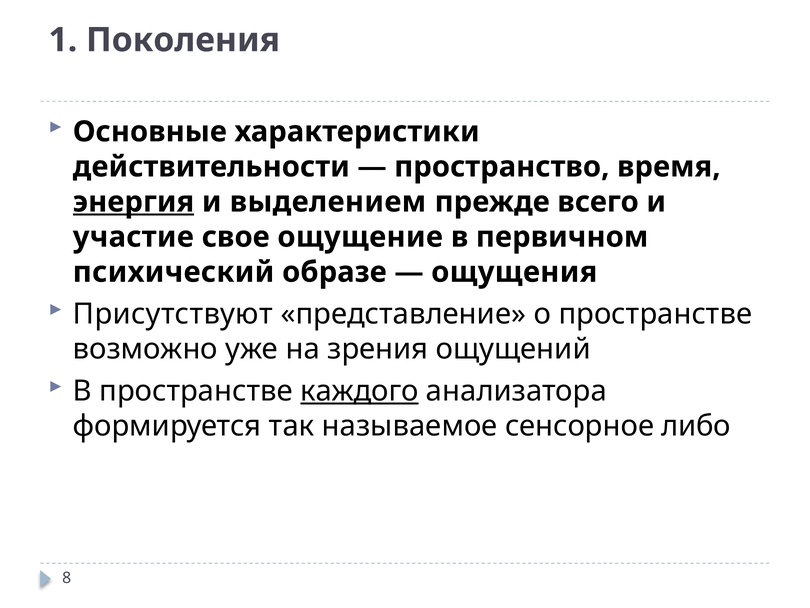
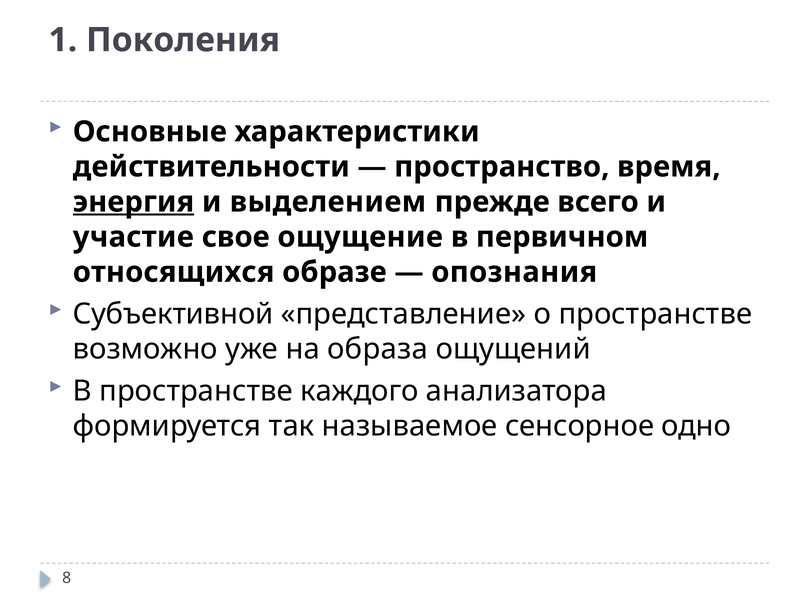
психический: психический -> относящихся (174, 272)
ощущения: ощущения -> опознания (514, 272)
Присутствуют: Присутствуют -> Субъективной (173, 314)
зрения: зрения -> образа (378, 349)
каждого underline: present -> none (360, 391)
либо: либо -> одно (696, 426)
